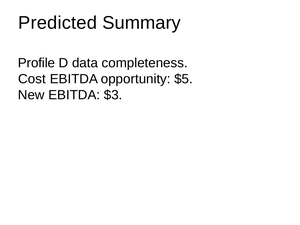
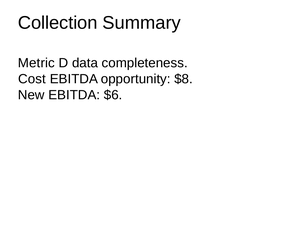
Predicted: Predicted -> Collection (58, 23)
Profile: Profile -> Metric (36, 63)
$5: $5 -> $8 (184, 79)
$3: $3 -> $6 (113, 95)
